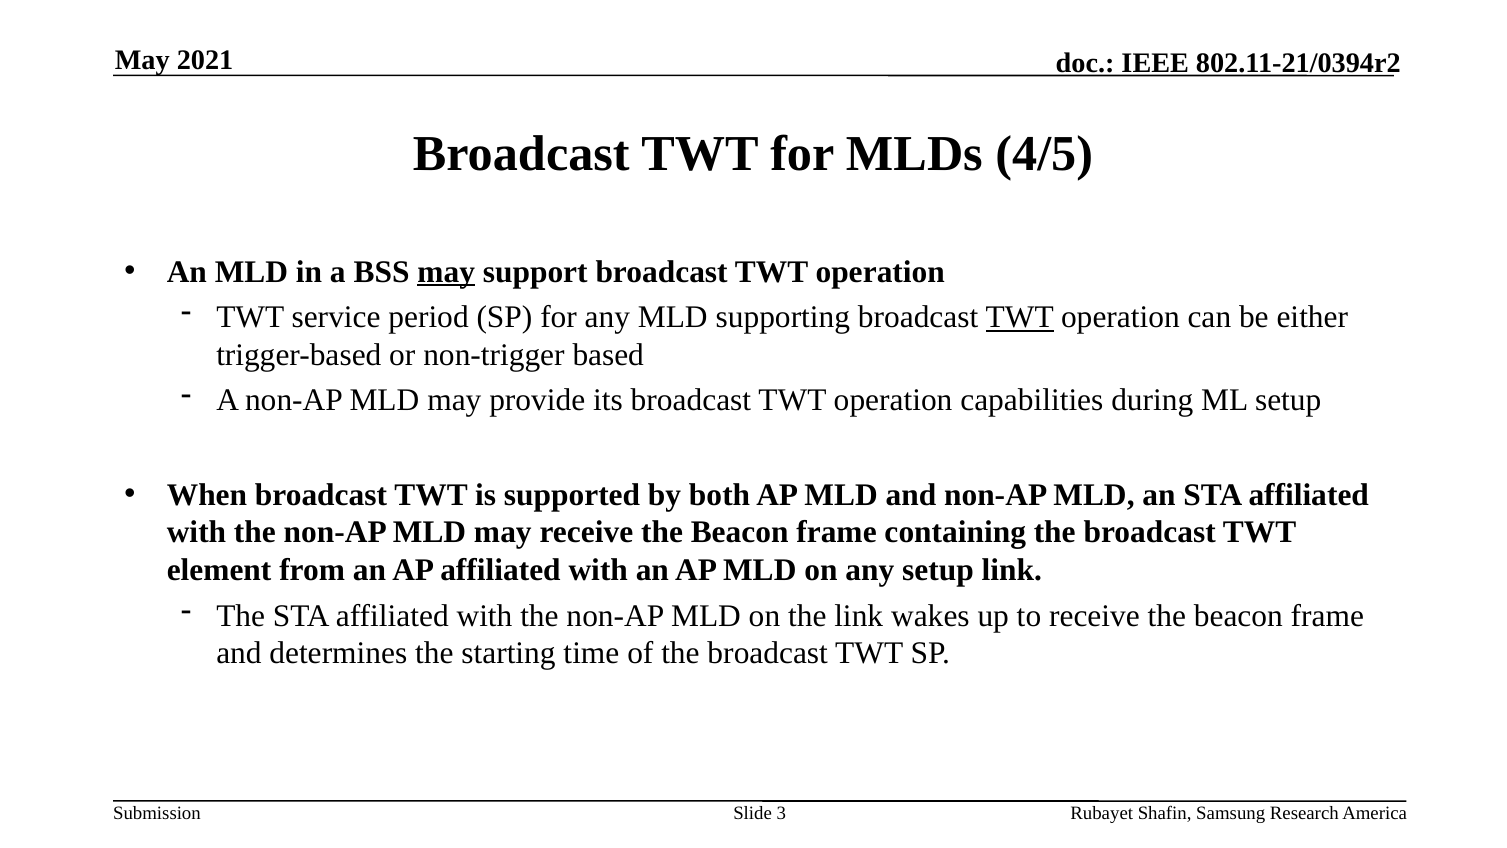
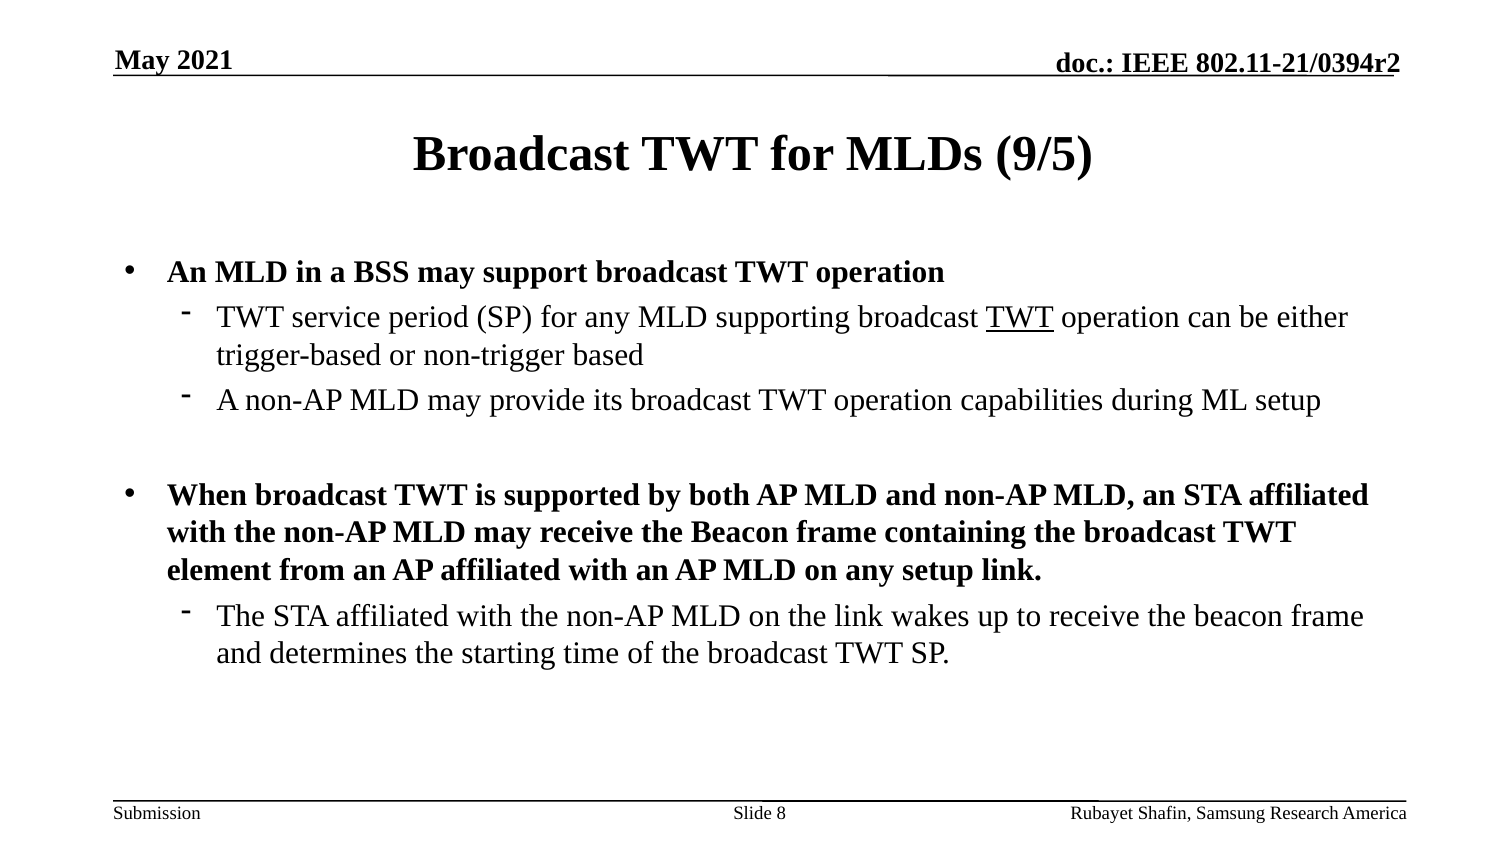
4/5: 4/5 -> 9/5 (1044, 154)
may underline: present -> none (446, 272)
3: 3 -> 8 (781, 813)
